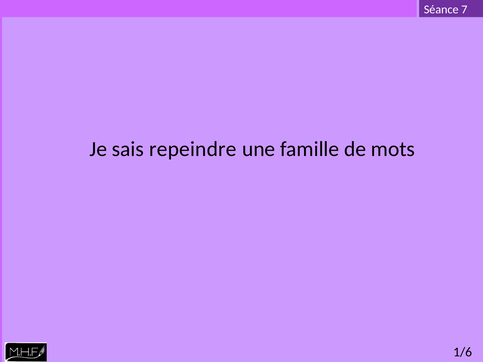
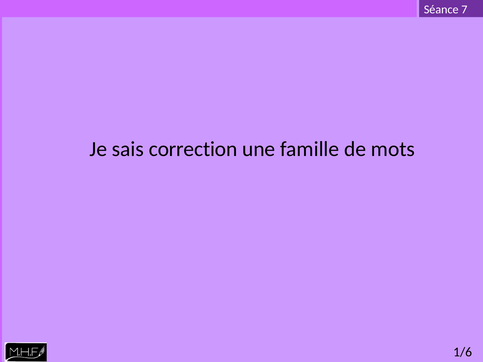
repeindre: repeindre -> correction (193, 149)
